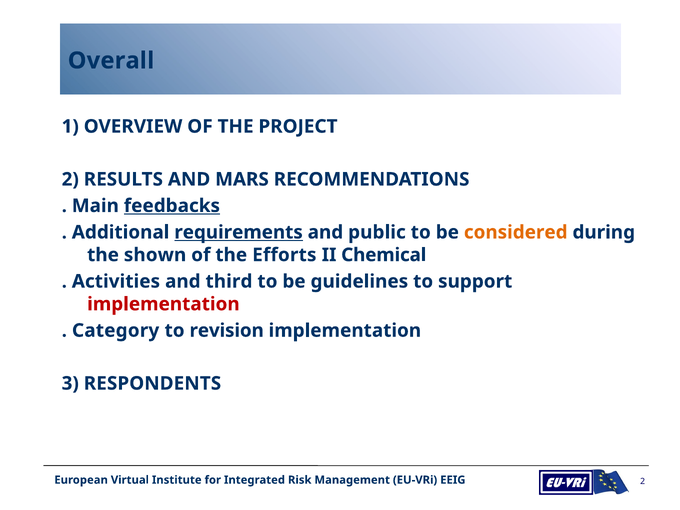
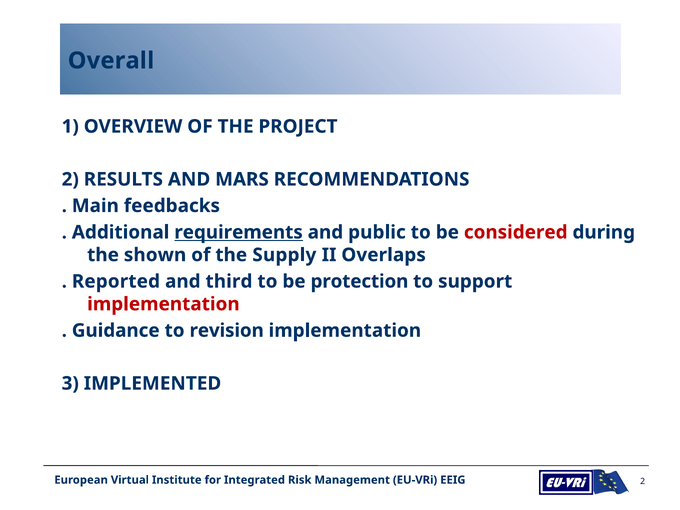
feedbacks underline: present -> none (172, 206)
considered colour: orange -> red (516, 232)
Efforts: Efforts -> Supply (284, 255)
Chemical: Chemical -> Overlaps (384, 255)
Activities: Activities -> Reported (116, 281)
guidelines: guidelines -> protection (359, 281)
Category: Category -> Guidance (116, 331)
RESPONDENTS: RESPONDENTS -> IMPLEMENTED (152, 383)
